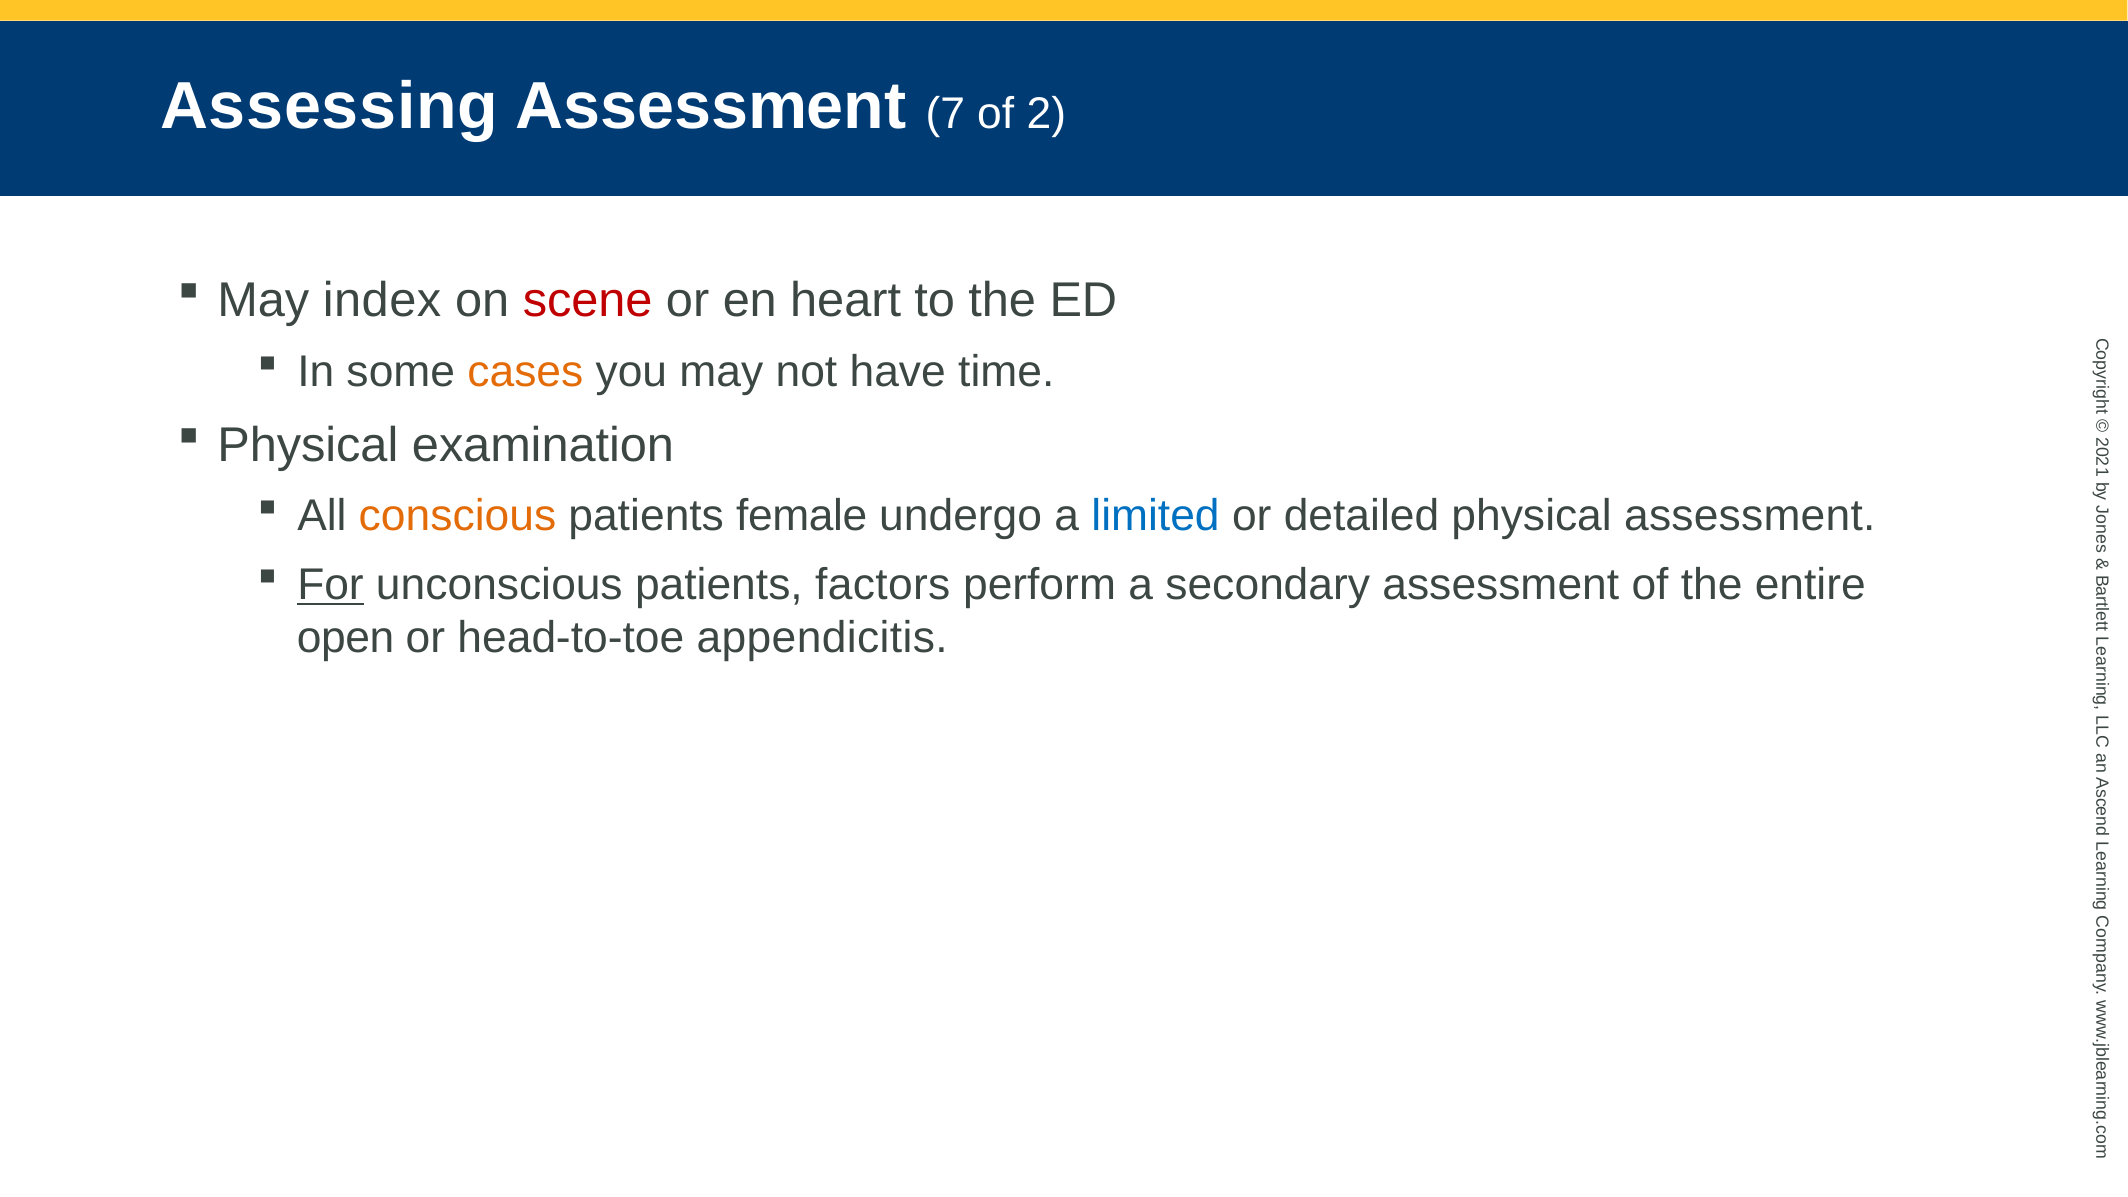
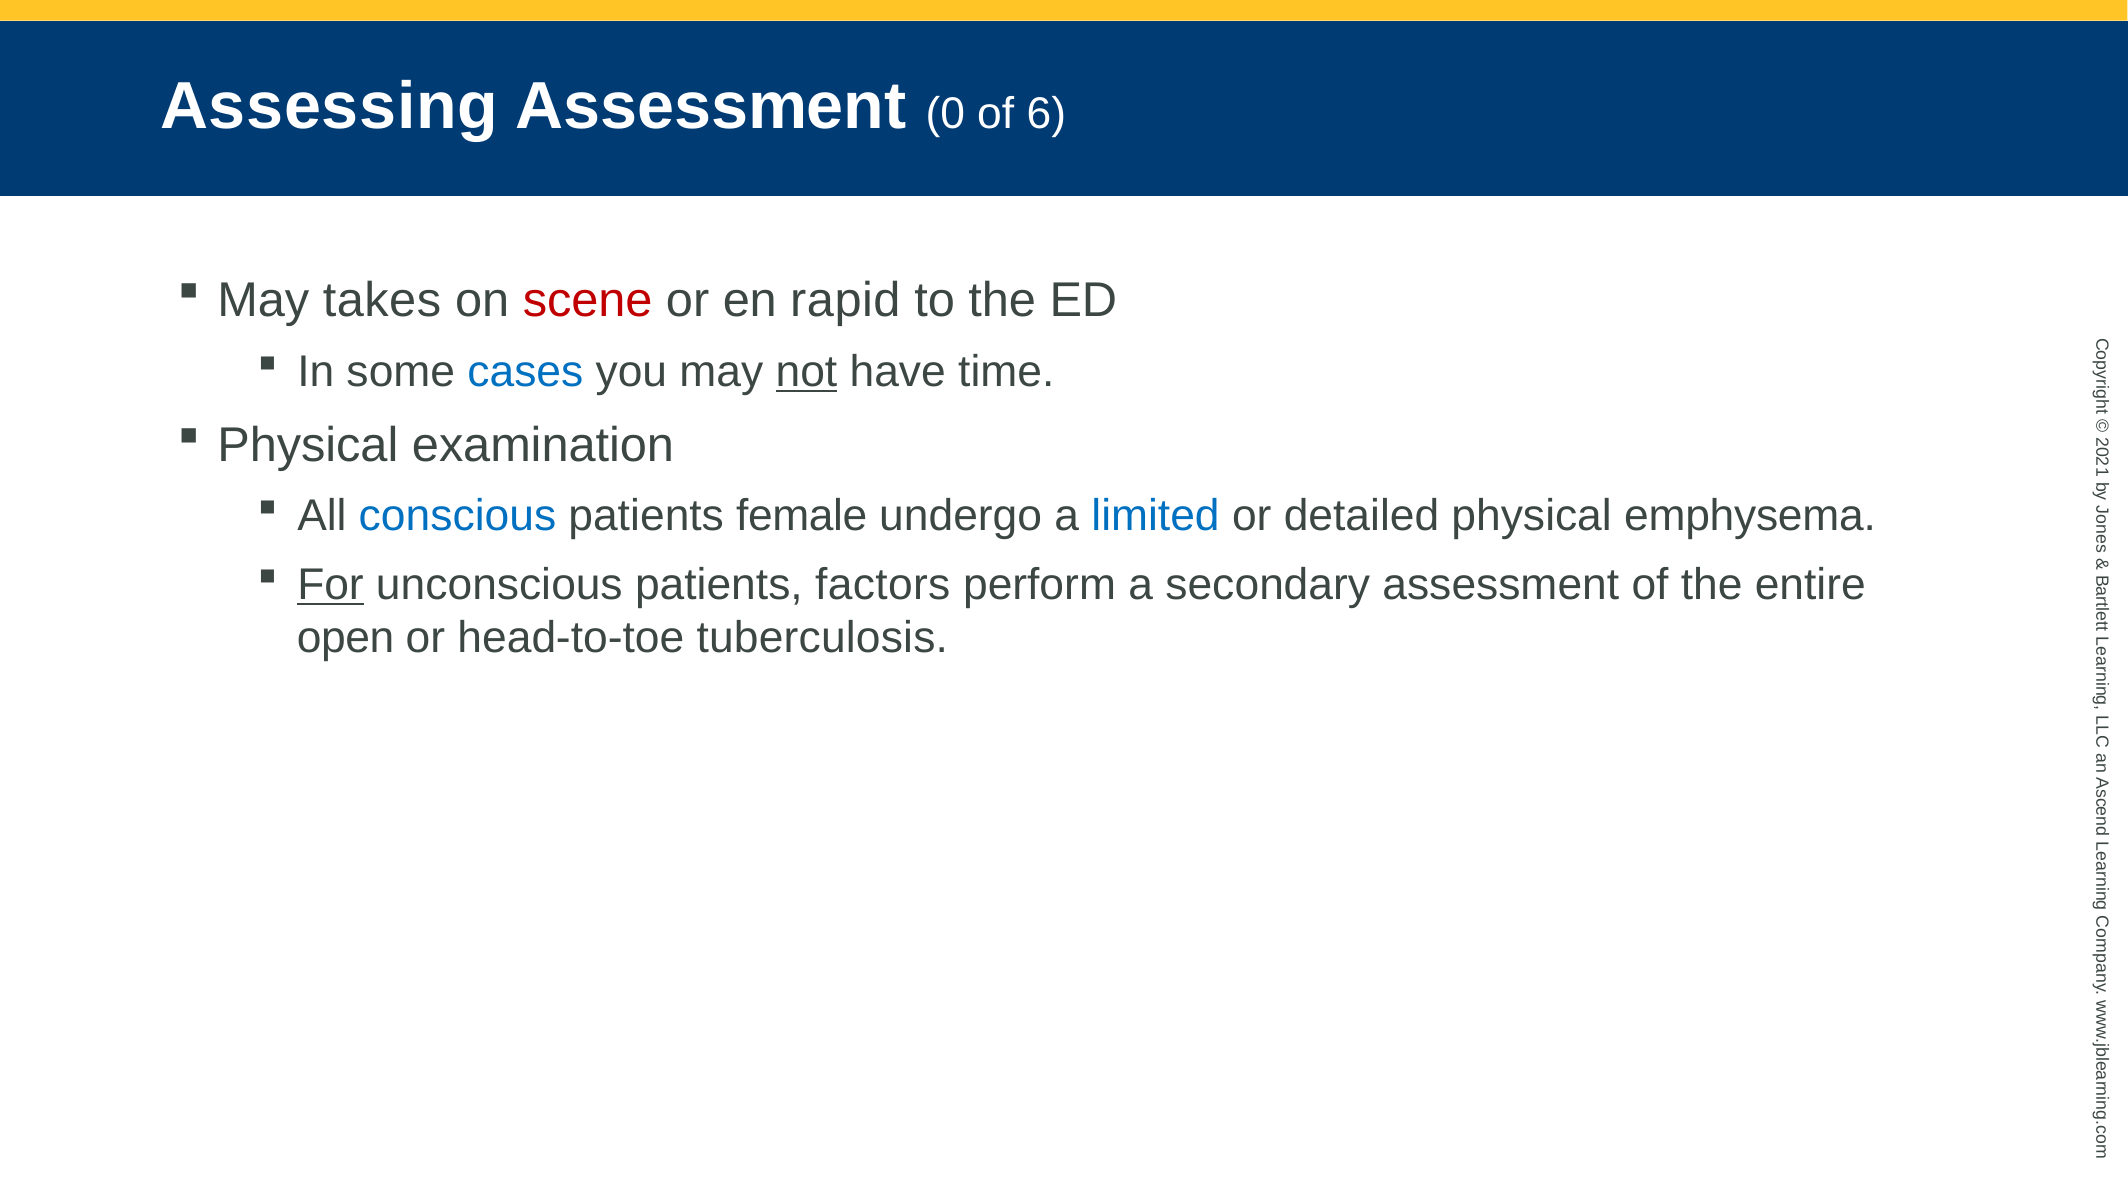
Assessment 7: 7 -> 0 (945, 114)
of 2: 2 -> 6 (1046, 114)
index: index -> takes (382, 301)
heart: heart -> rapid (845, 301)
cases colour: orange -> blue (525, 372)
not underline: none -> present (806, 372)
conscious colour: orange -> blue (457, 516)
physical assessment: assessment -> emphysema (1750, 516)
appendicitis: appendicitis -> tuberculosis (822, 638)
